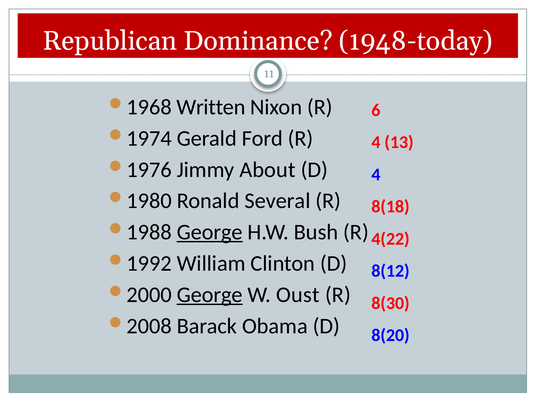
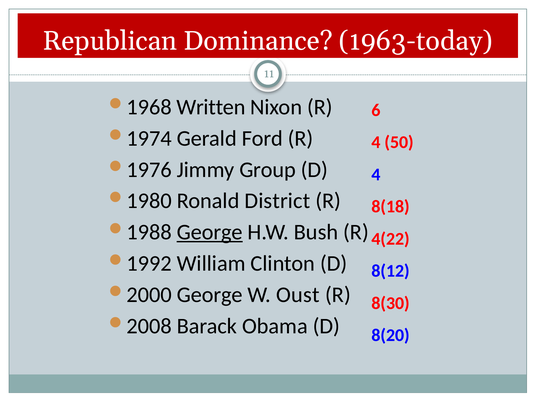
1948-today: 1948-today -> 1963-today (416, 41)
13: 13 -> 50 (399, 142)
About: About -> Group (268, 170)
Several: Several -> District (277, 201)
George underline: present -> none (210, 295)
